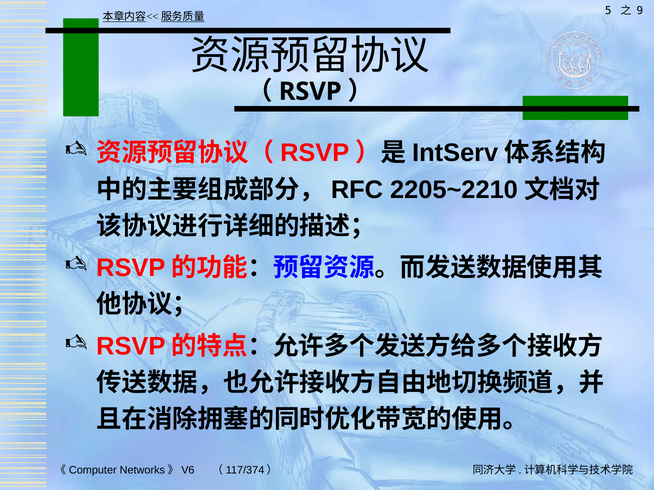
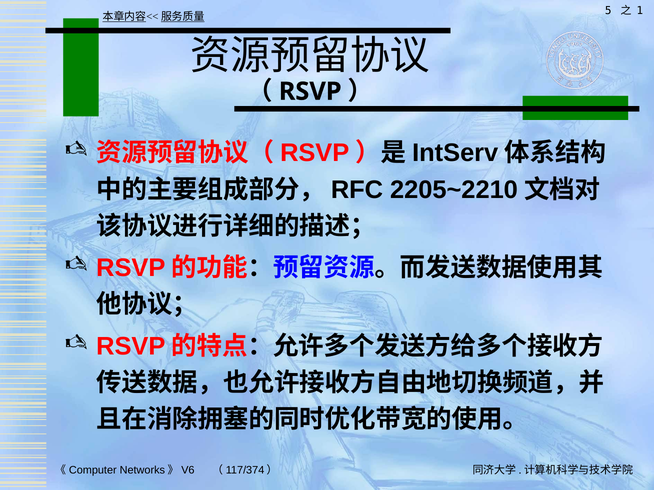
9: 9 -> 1 (640, 11)
